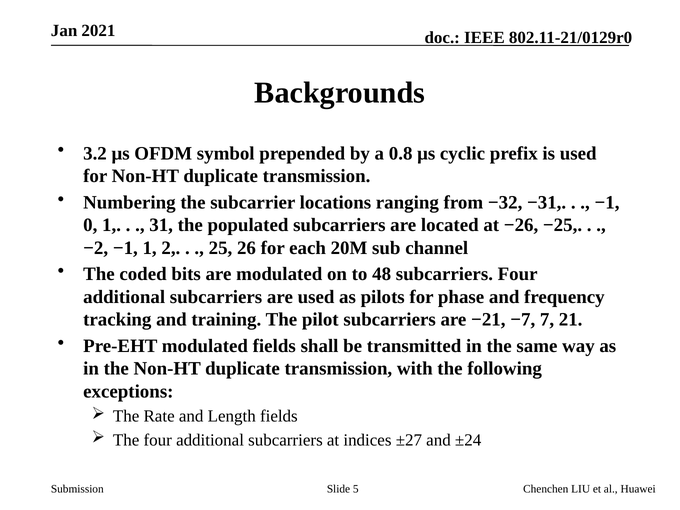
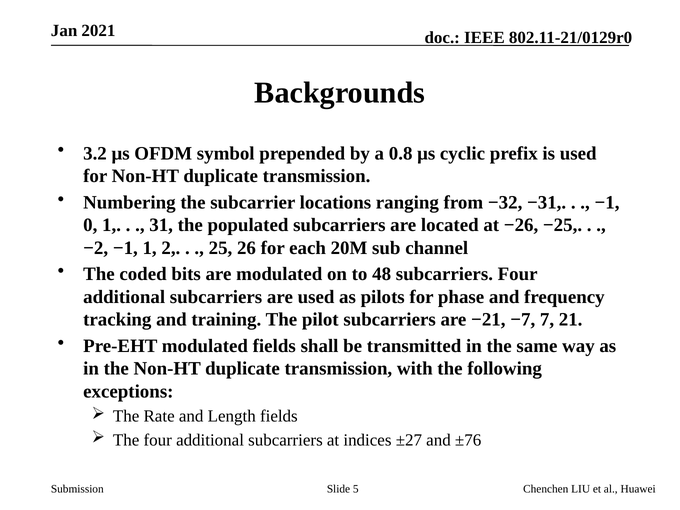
±24: ±24 -> ±76 (468, 440)
